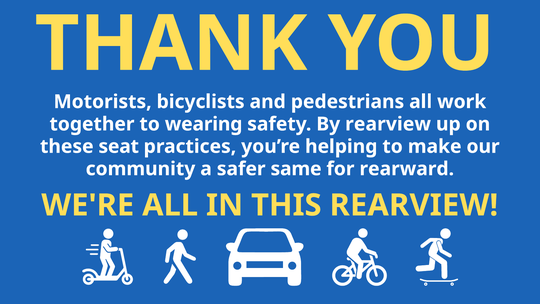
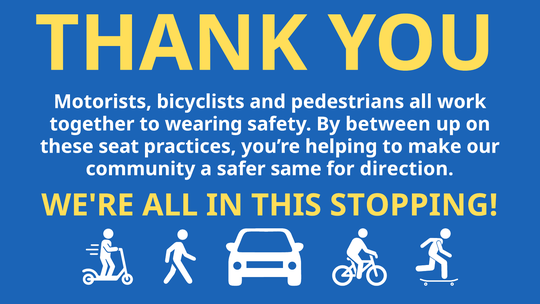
By rearview: rearview -> between (388, 124)
rearward: rearward -> direction (407, 169)
THIS REARVIEW: REARVIEW -> STOPPING (414, 205)
